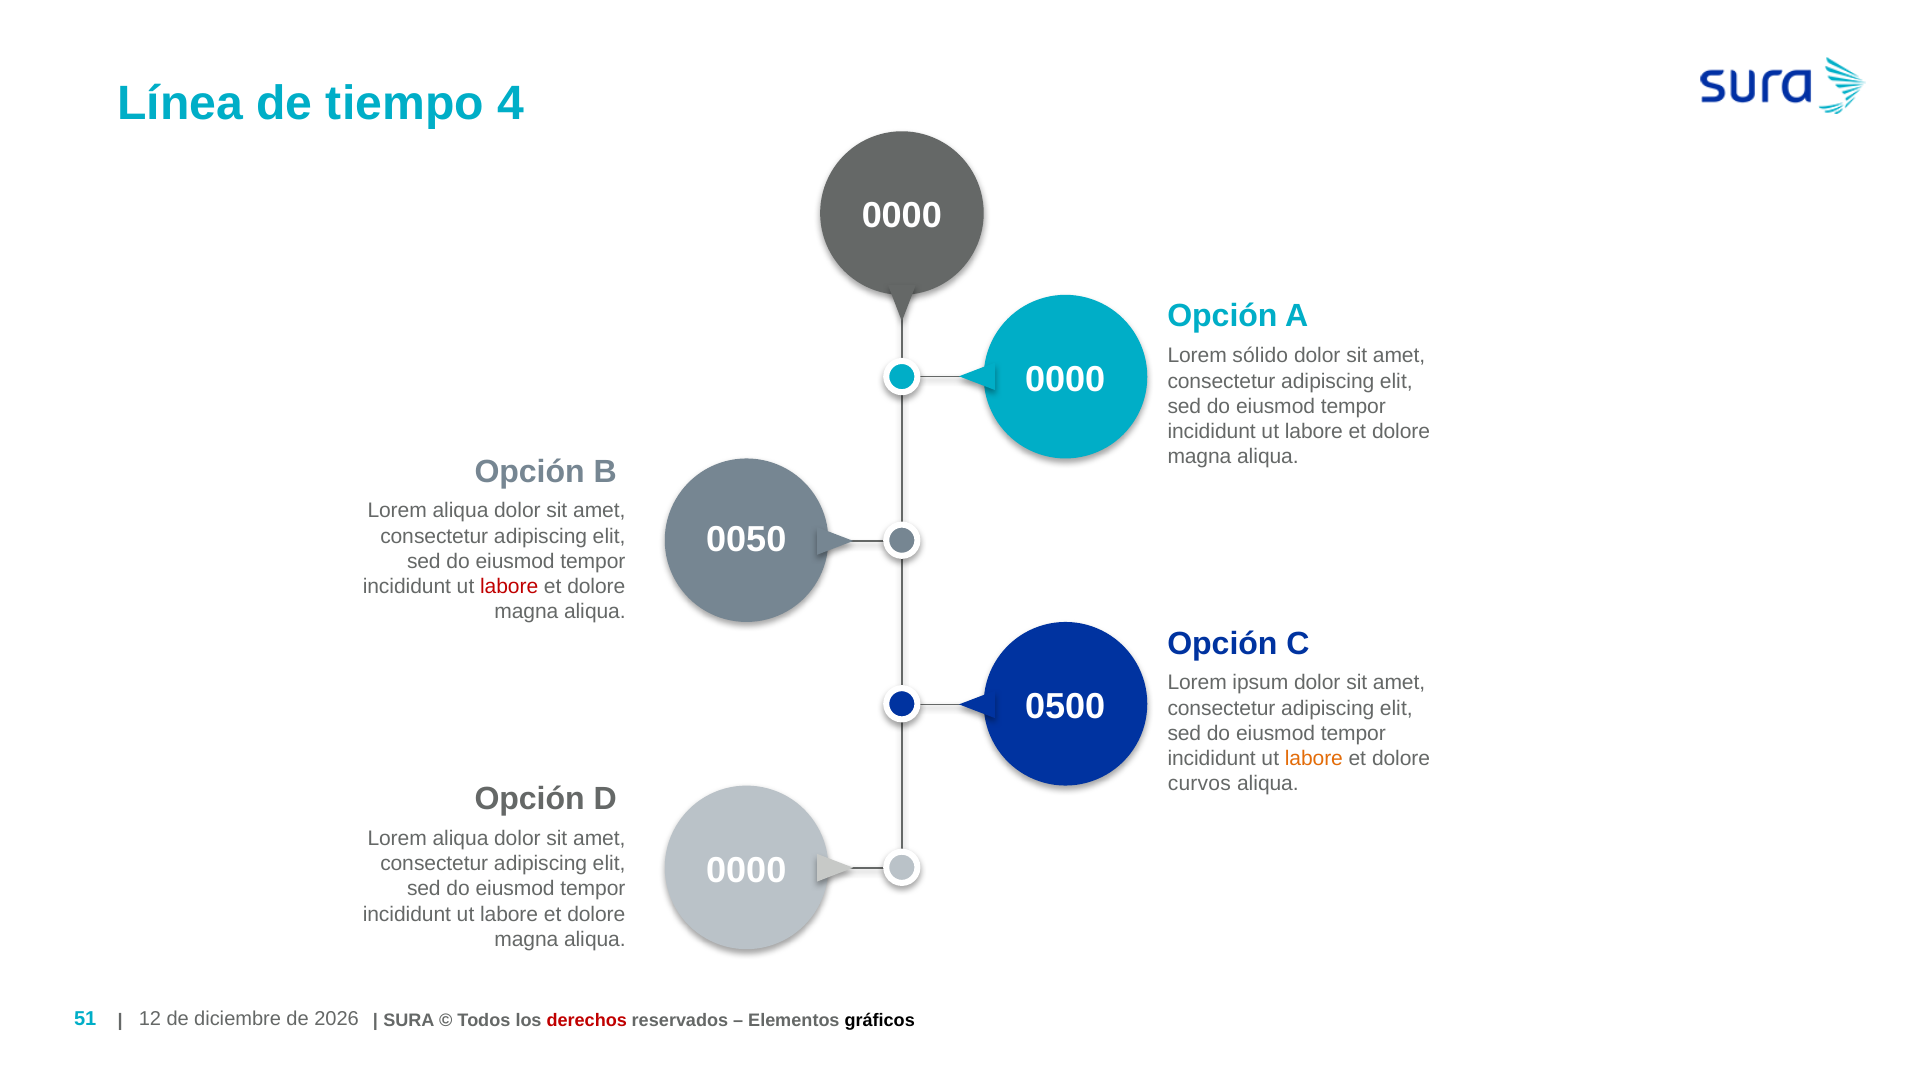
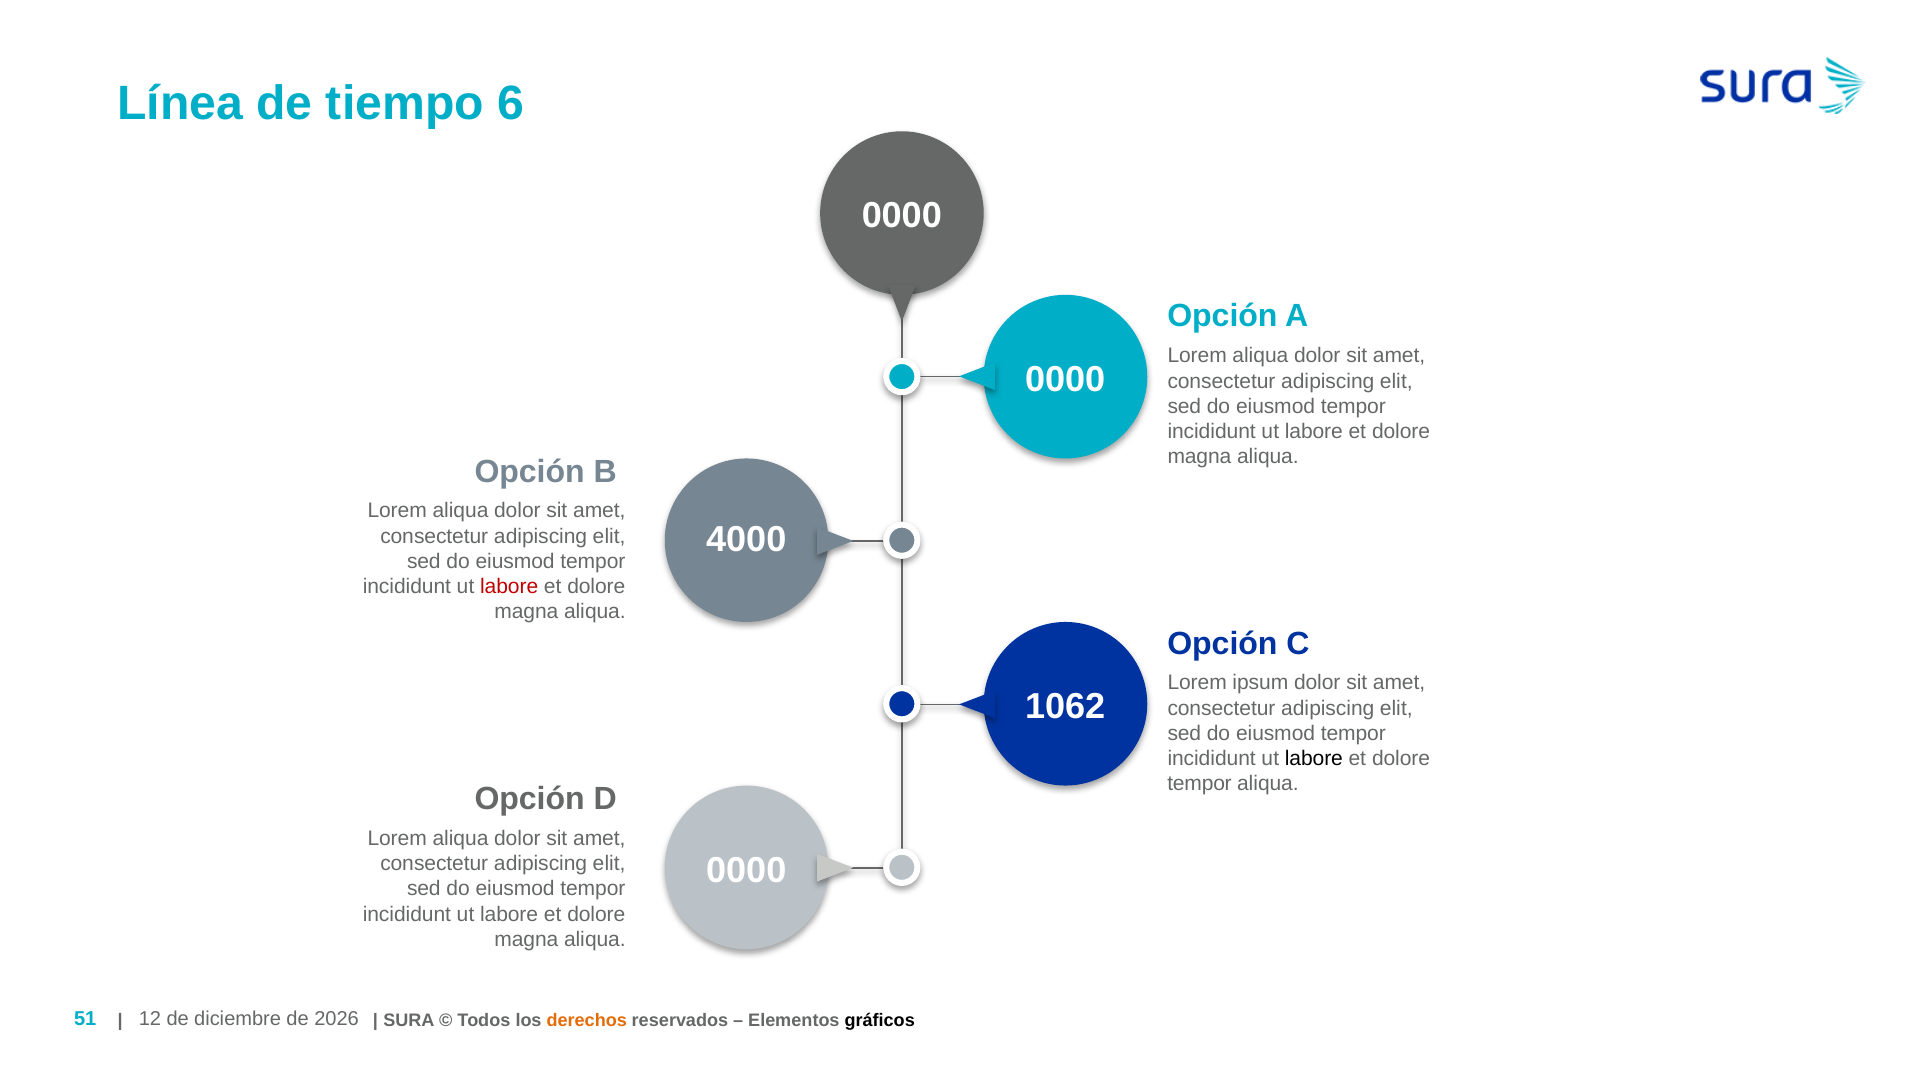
4: 4 -> 6 (511, 104)
sólido: sólido -> aliqua (1260, 356)
0050: 0050 -> 4000 (746, 539)
0500: 0500 -> 1062 (1065, 707)
labore colour: orange -> black (1314, 759)
curvos: curvos -> tempor (1200, 784)
derechos colour: red -> orange (587, 1020)
